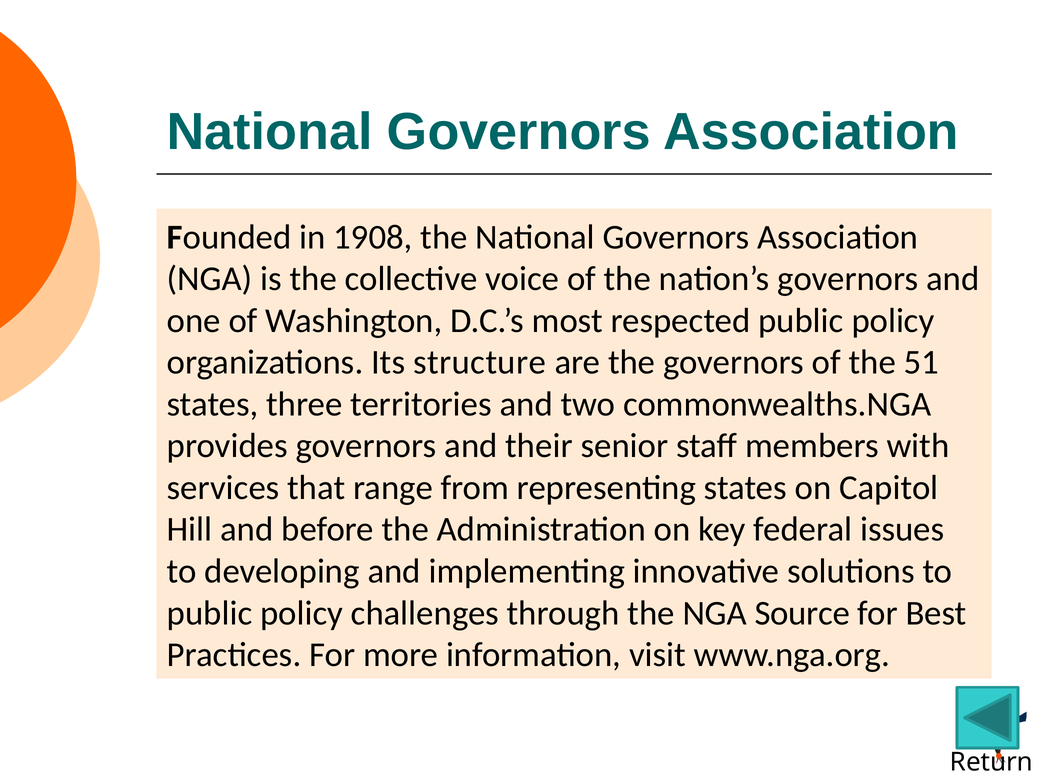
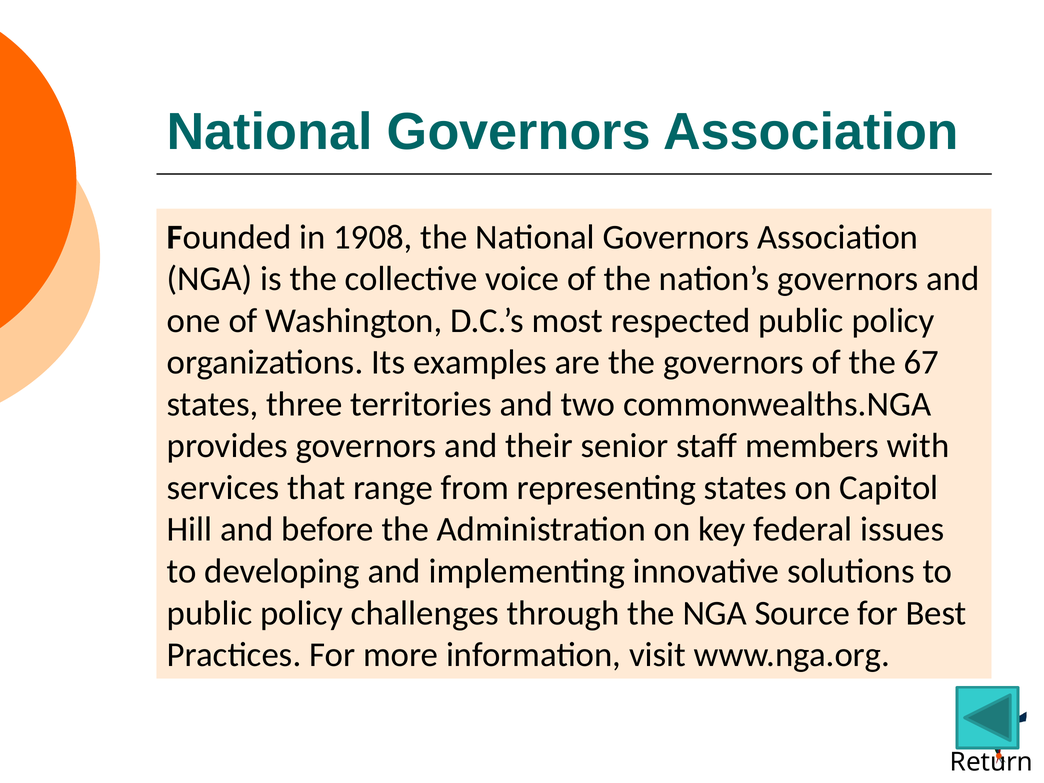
structure: structure -> examples (480, 362)
51: 51 -> 67 (921, 362)
